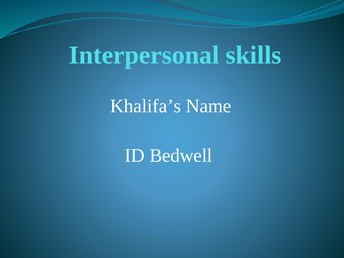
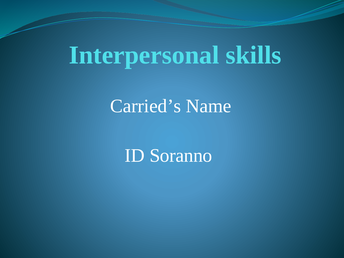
Khalifa’s: Khalifa’s -> Carried’s (146, 106)
Bedwell: Bedwell -> Soranno (181, 156)
